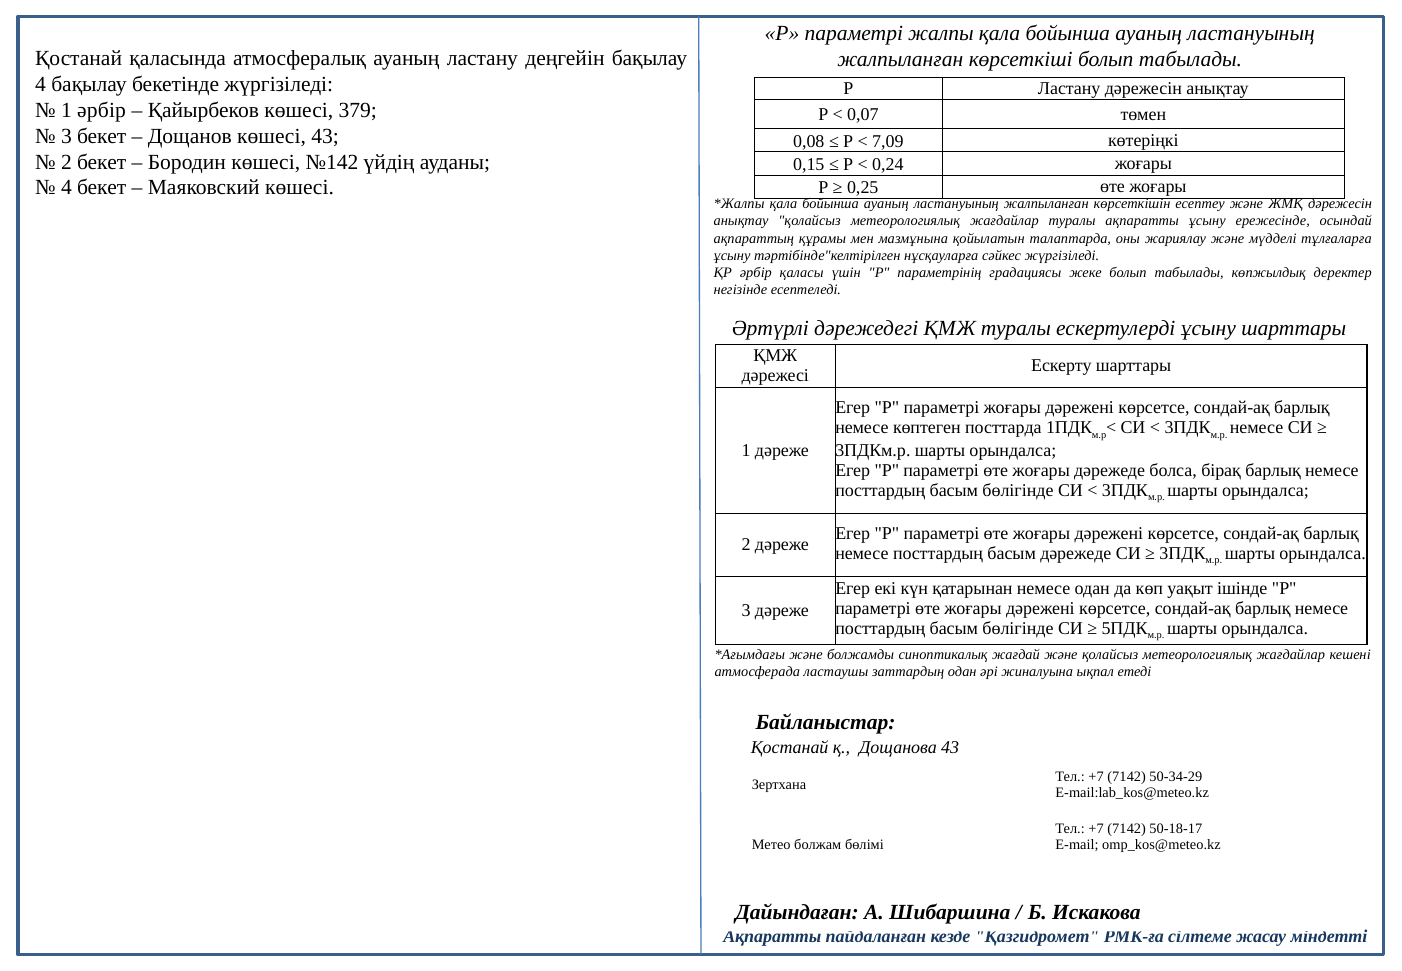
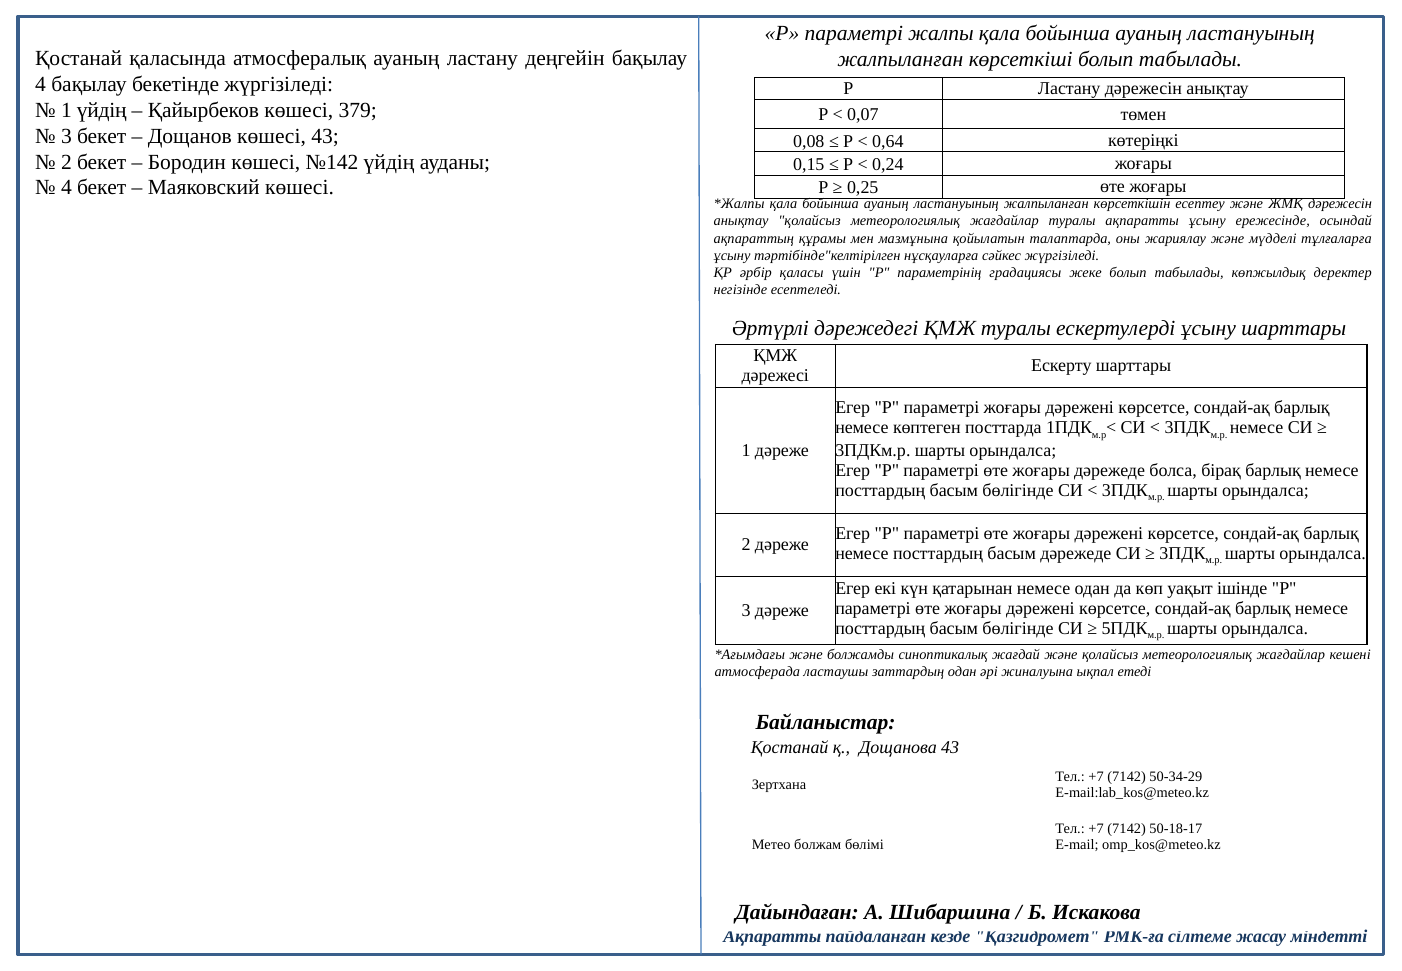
1 әрбір: әрбір -> үйдің (102, 110)
7,09: 7,09 -> 0,64 (888, 141)
